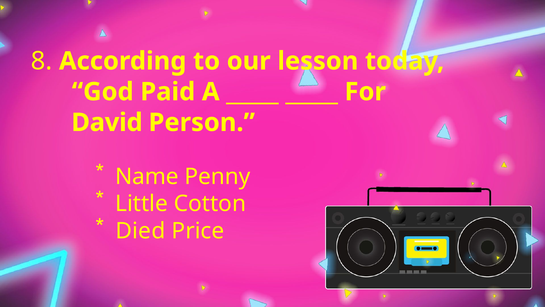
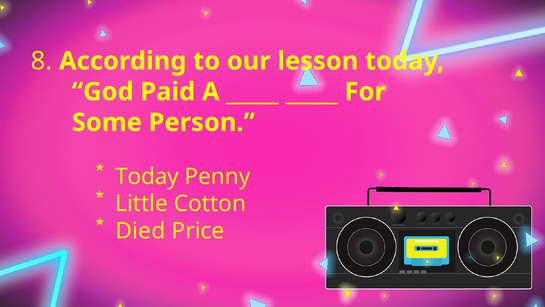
David: David -> Some (107, 122)
Name: Name -> Today (147, 176)
